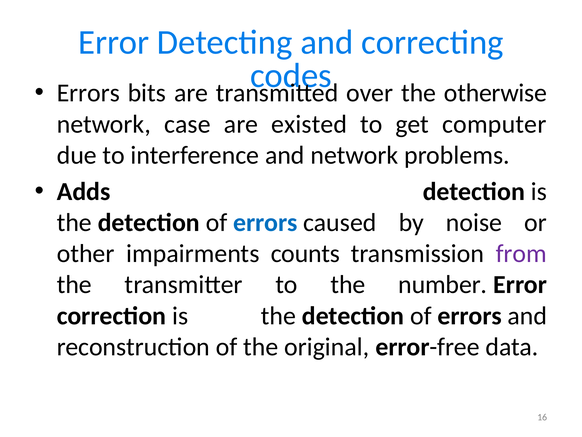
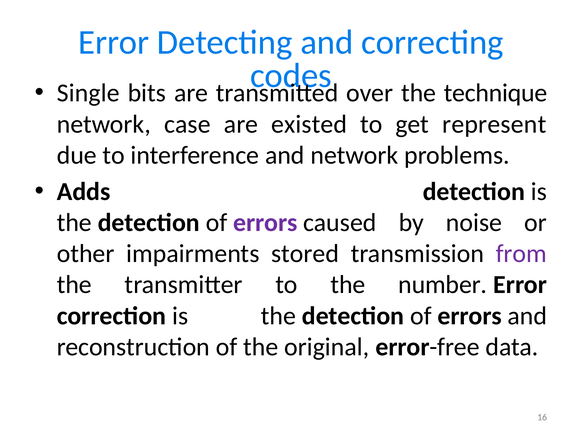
Errors: Errors -> Single (88, 93)
otherwise: otherwise -> technique (495, 93)
computer: computer -> represent (494, 124)
errors colour: blue -> purple (265, 222)
counts: counts -> stored (305, 253)
